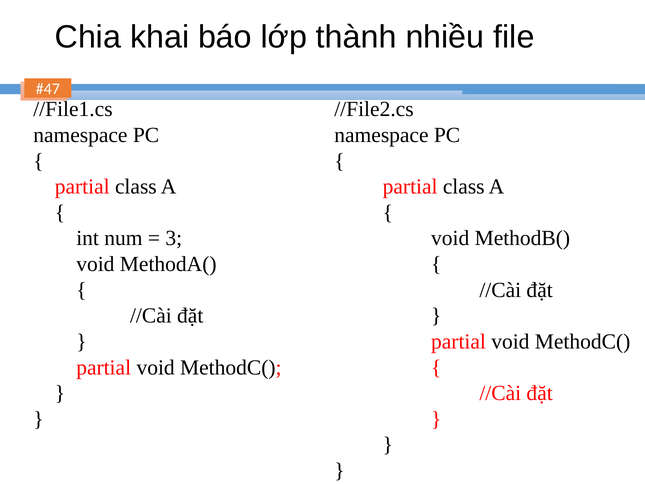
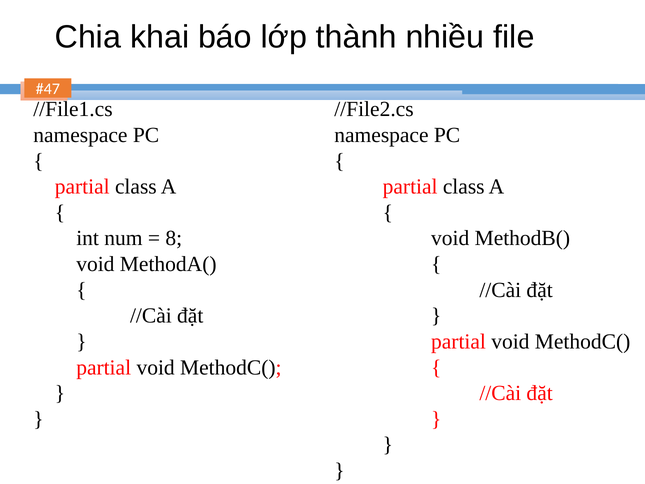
3: 3 -> 8 (174, 238)
